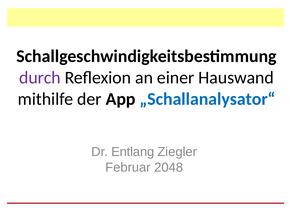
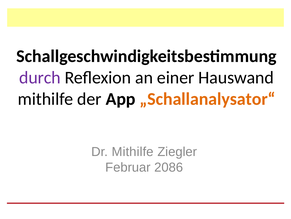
„Schallanalysator“ colour: blue -> orange (208, 99)
Dr Entlang: Entlang -> Mithilfe (133, 151)
2048: 2048 -> 2086 (169, 167)
